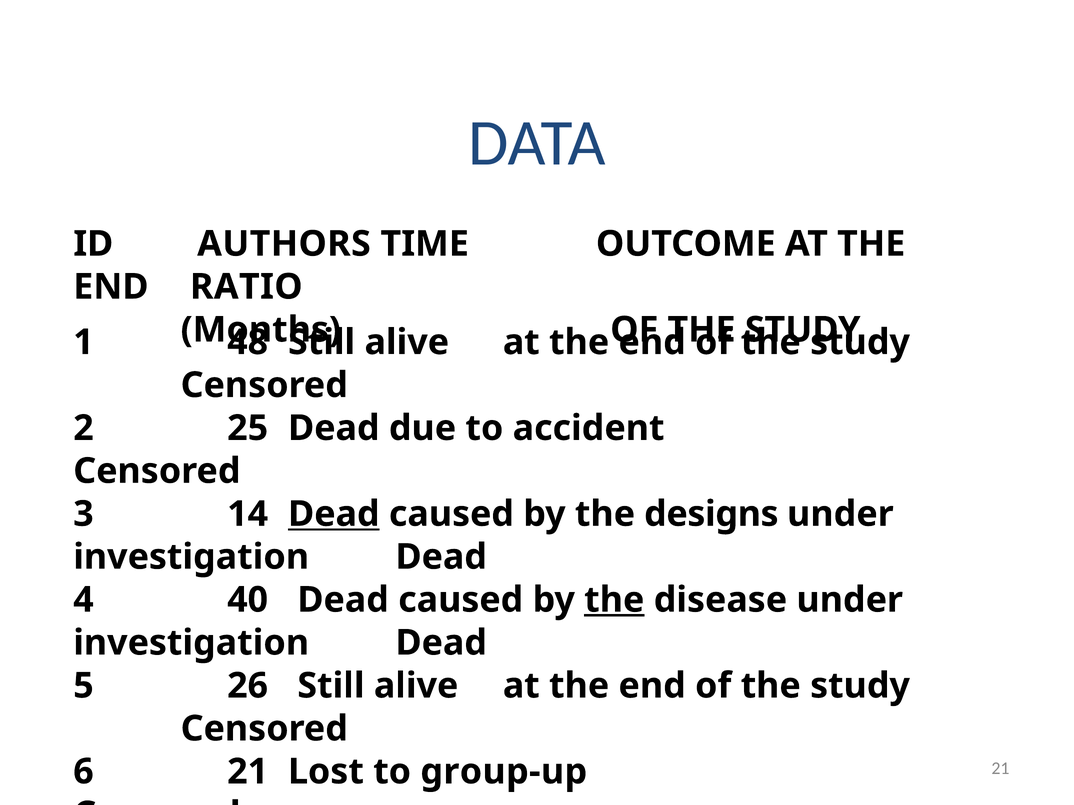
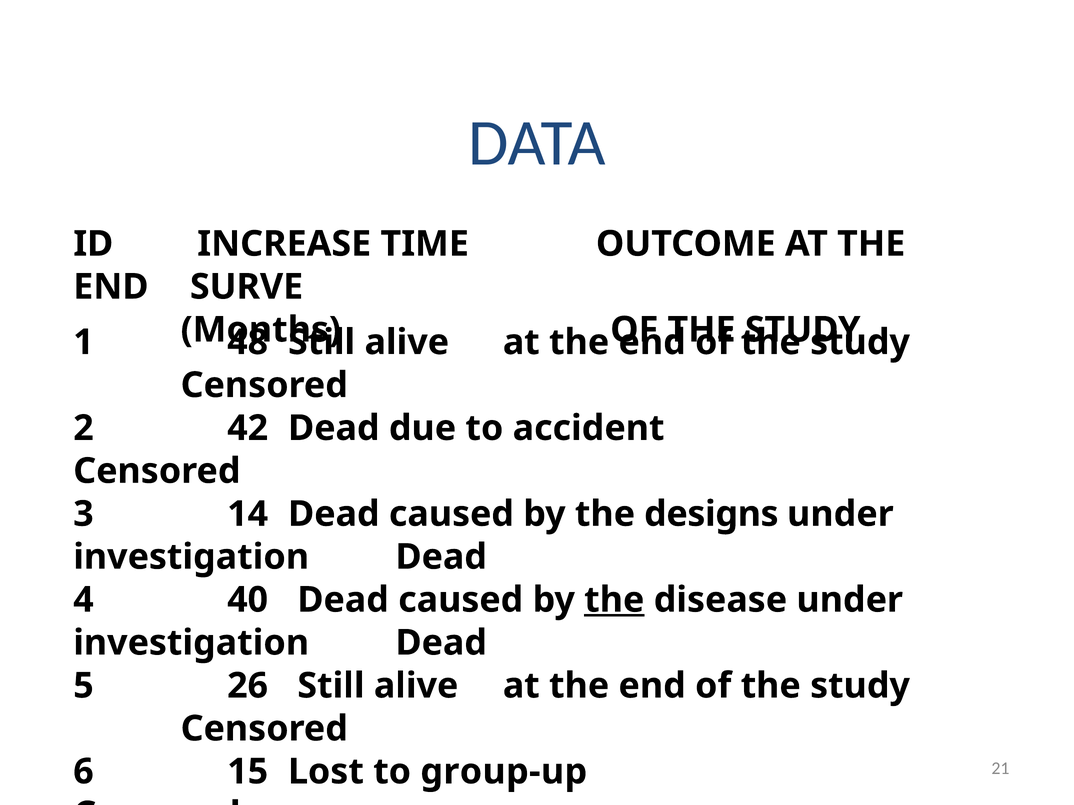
AUTHORS: AUTHORS -> INCREASE (284, 244)
RATIO: RATIO -> SURVE (247, 287)
25: 25 -> 42 (248, 428)
Dead underline: present -> none (334, 514)
6 21: 21 -> 15 (248, 772)
